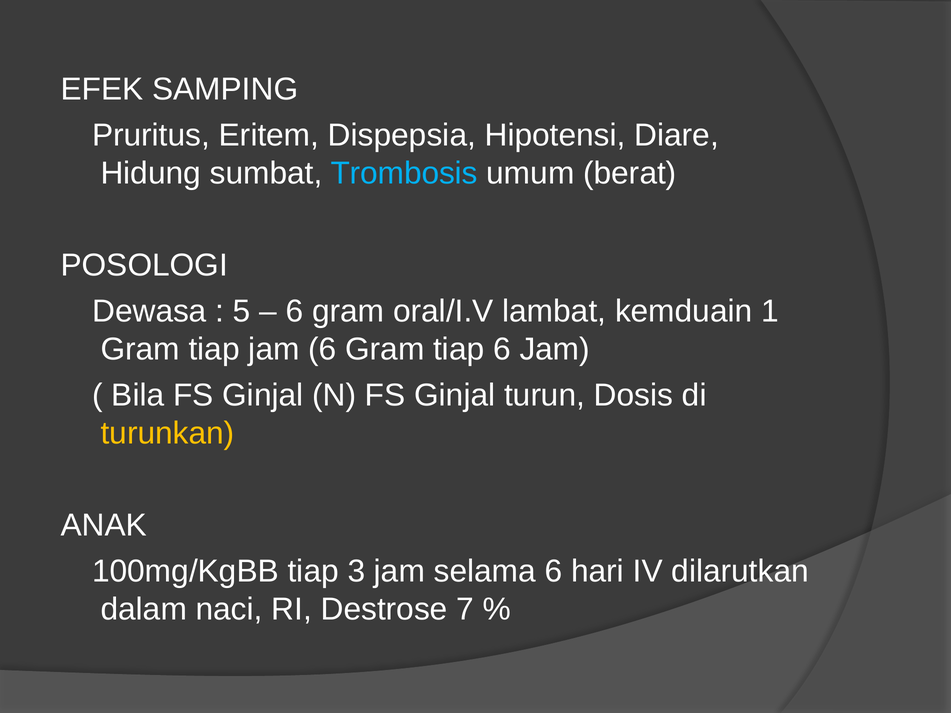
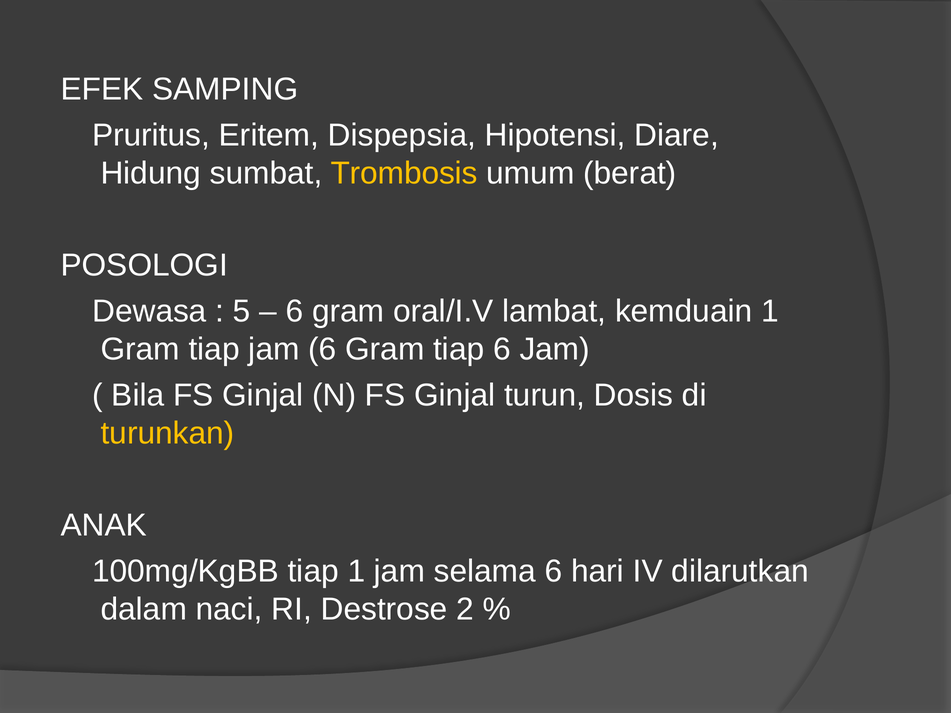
Trombosis colour: light blue -> yellow (404, 173)
tiap 3: 3 -> 1 (356, 571)
7: 7 -> 2 (465, 609)
